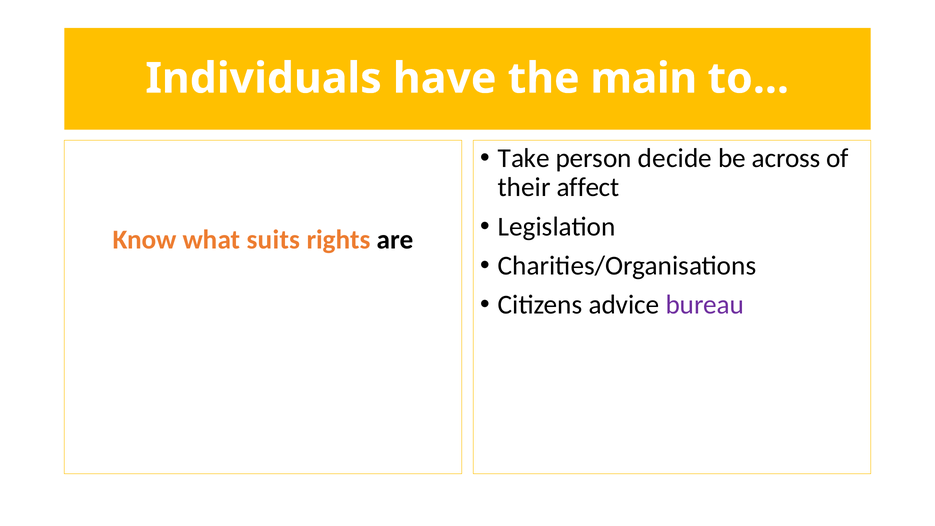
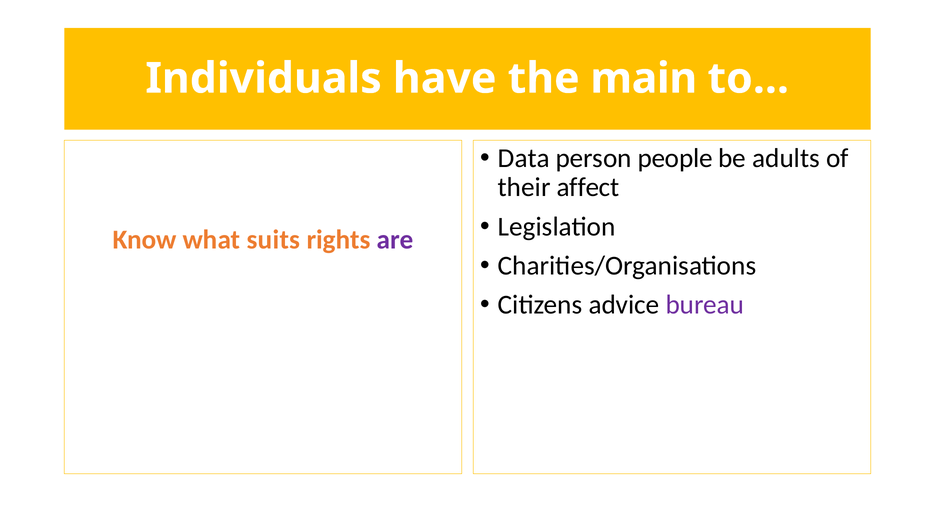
Take: Take -> Data (524, 158)
decide: decide -> people (675, 158)
across: across -> adults (786, 158)
are colour: black -> purple (395, 240)
